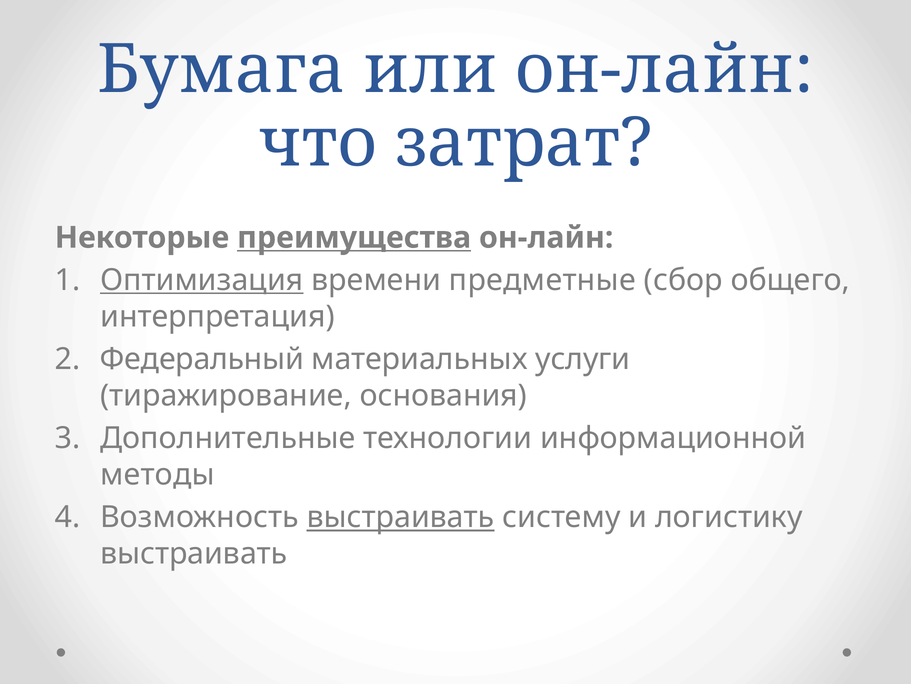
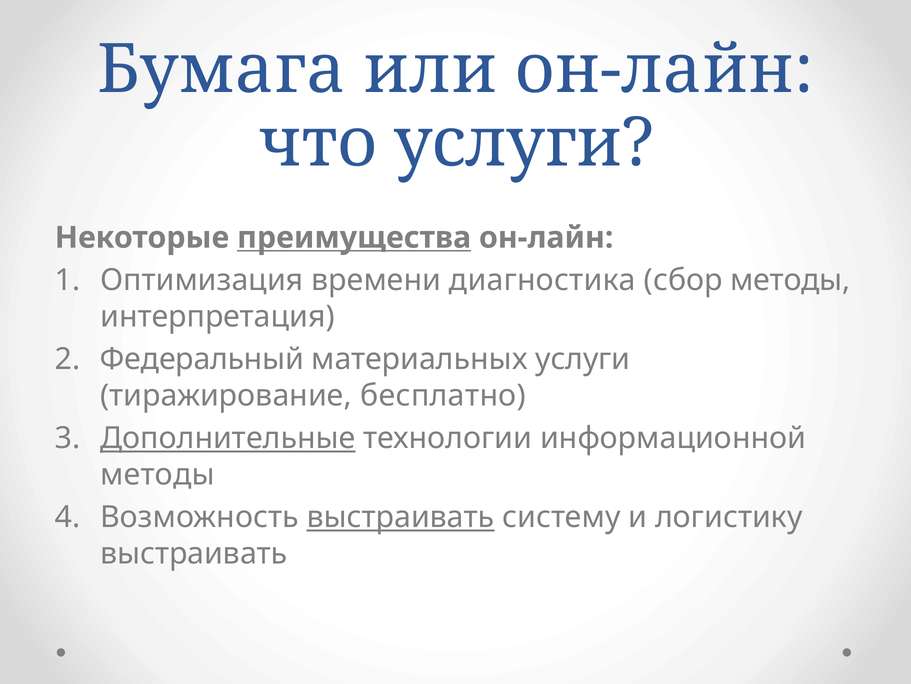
что затрат: затрат -> услуги (524, 143)
Оптимизация underline: present -> none (202, 280)
предметные: предметные -> диагностика (542, 280)
сбор общего: общего -> методы (790, 280)
основания: основания -> бесплатно (443, 395)
Дополнительные underline: none -> present (228, 438)
